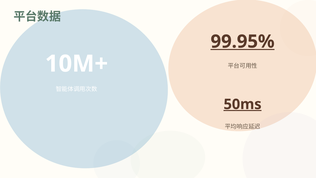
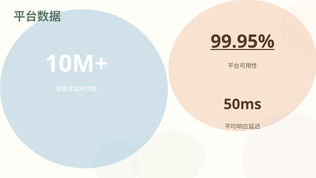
50ms underline: present -> none (243, 104)
